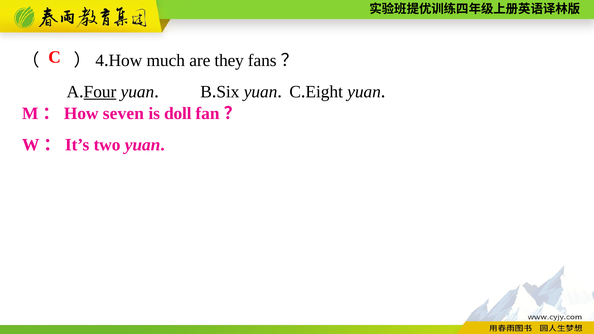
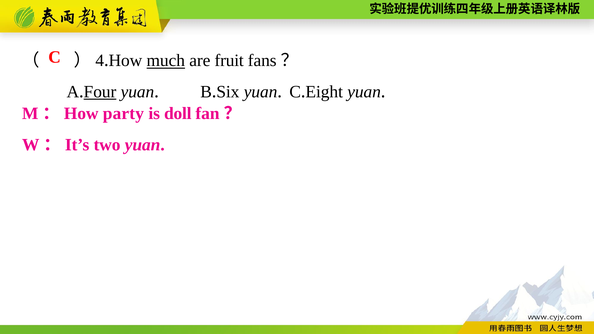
much underline: none -> present (166, 61)
they: they -> fruit (229, 61)
seven: seven -> party (123, 114)
